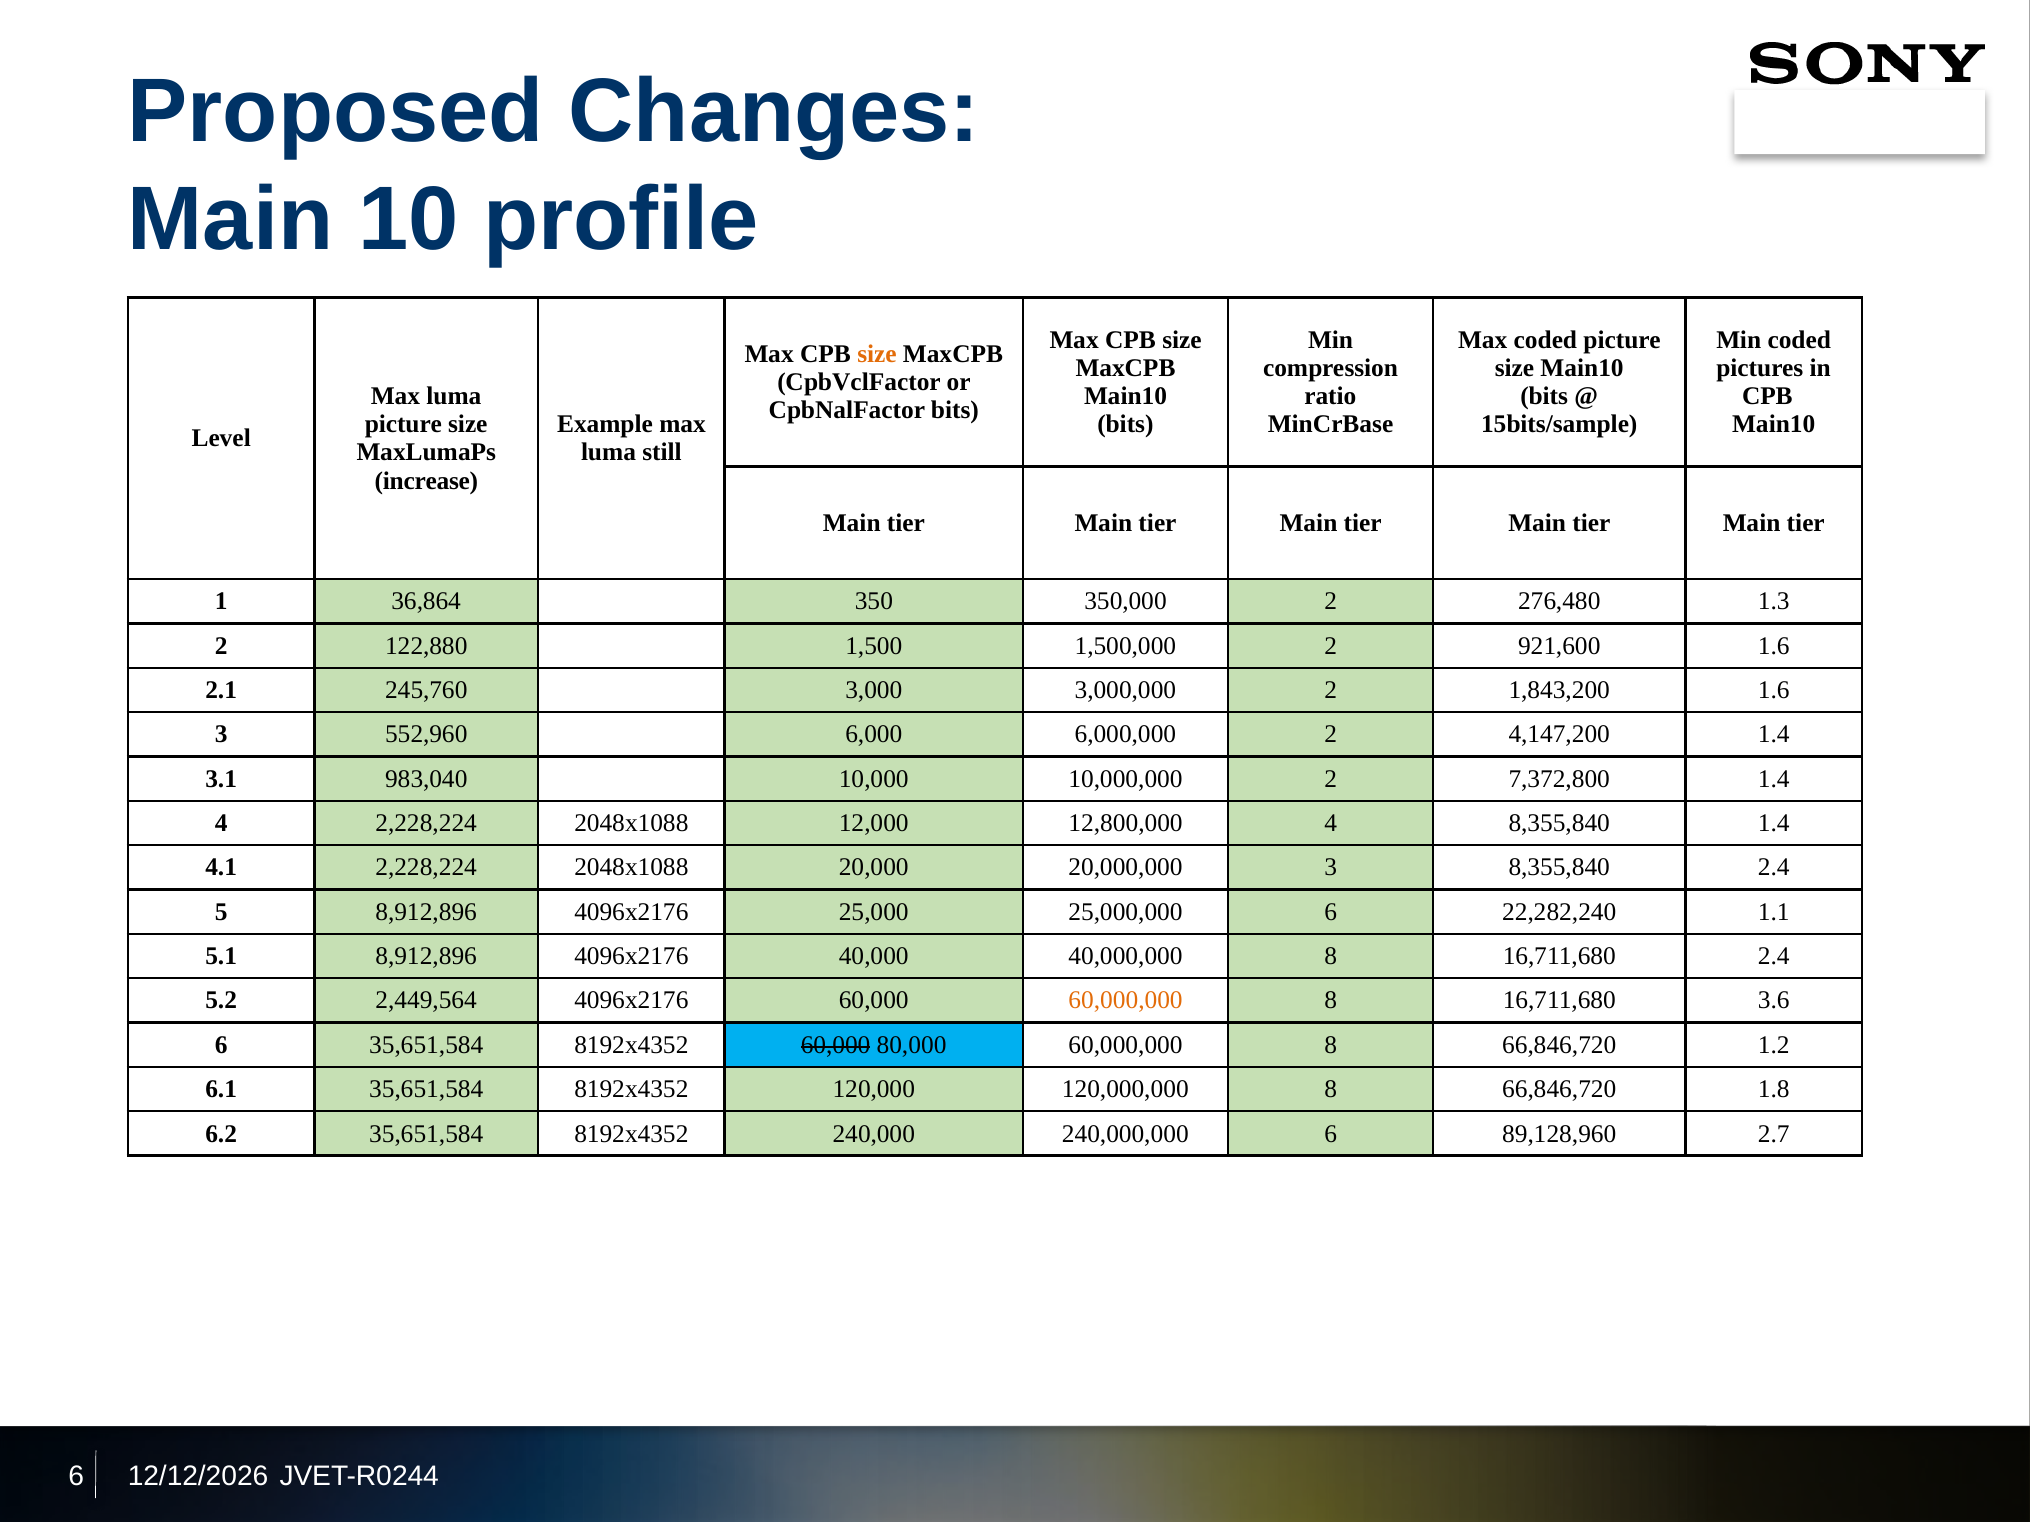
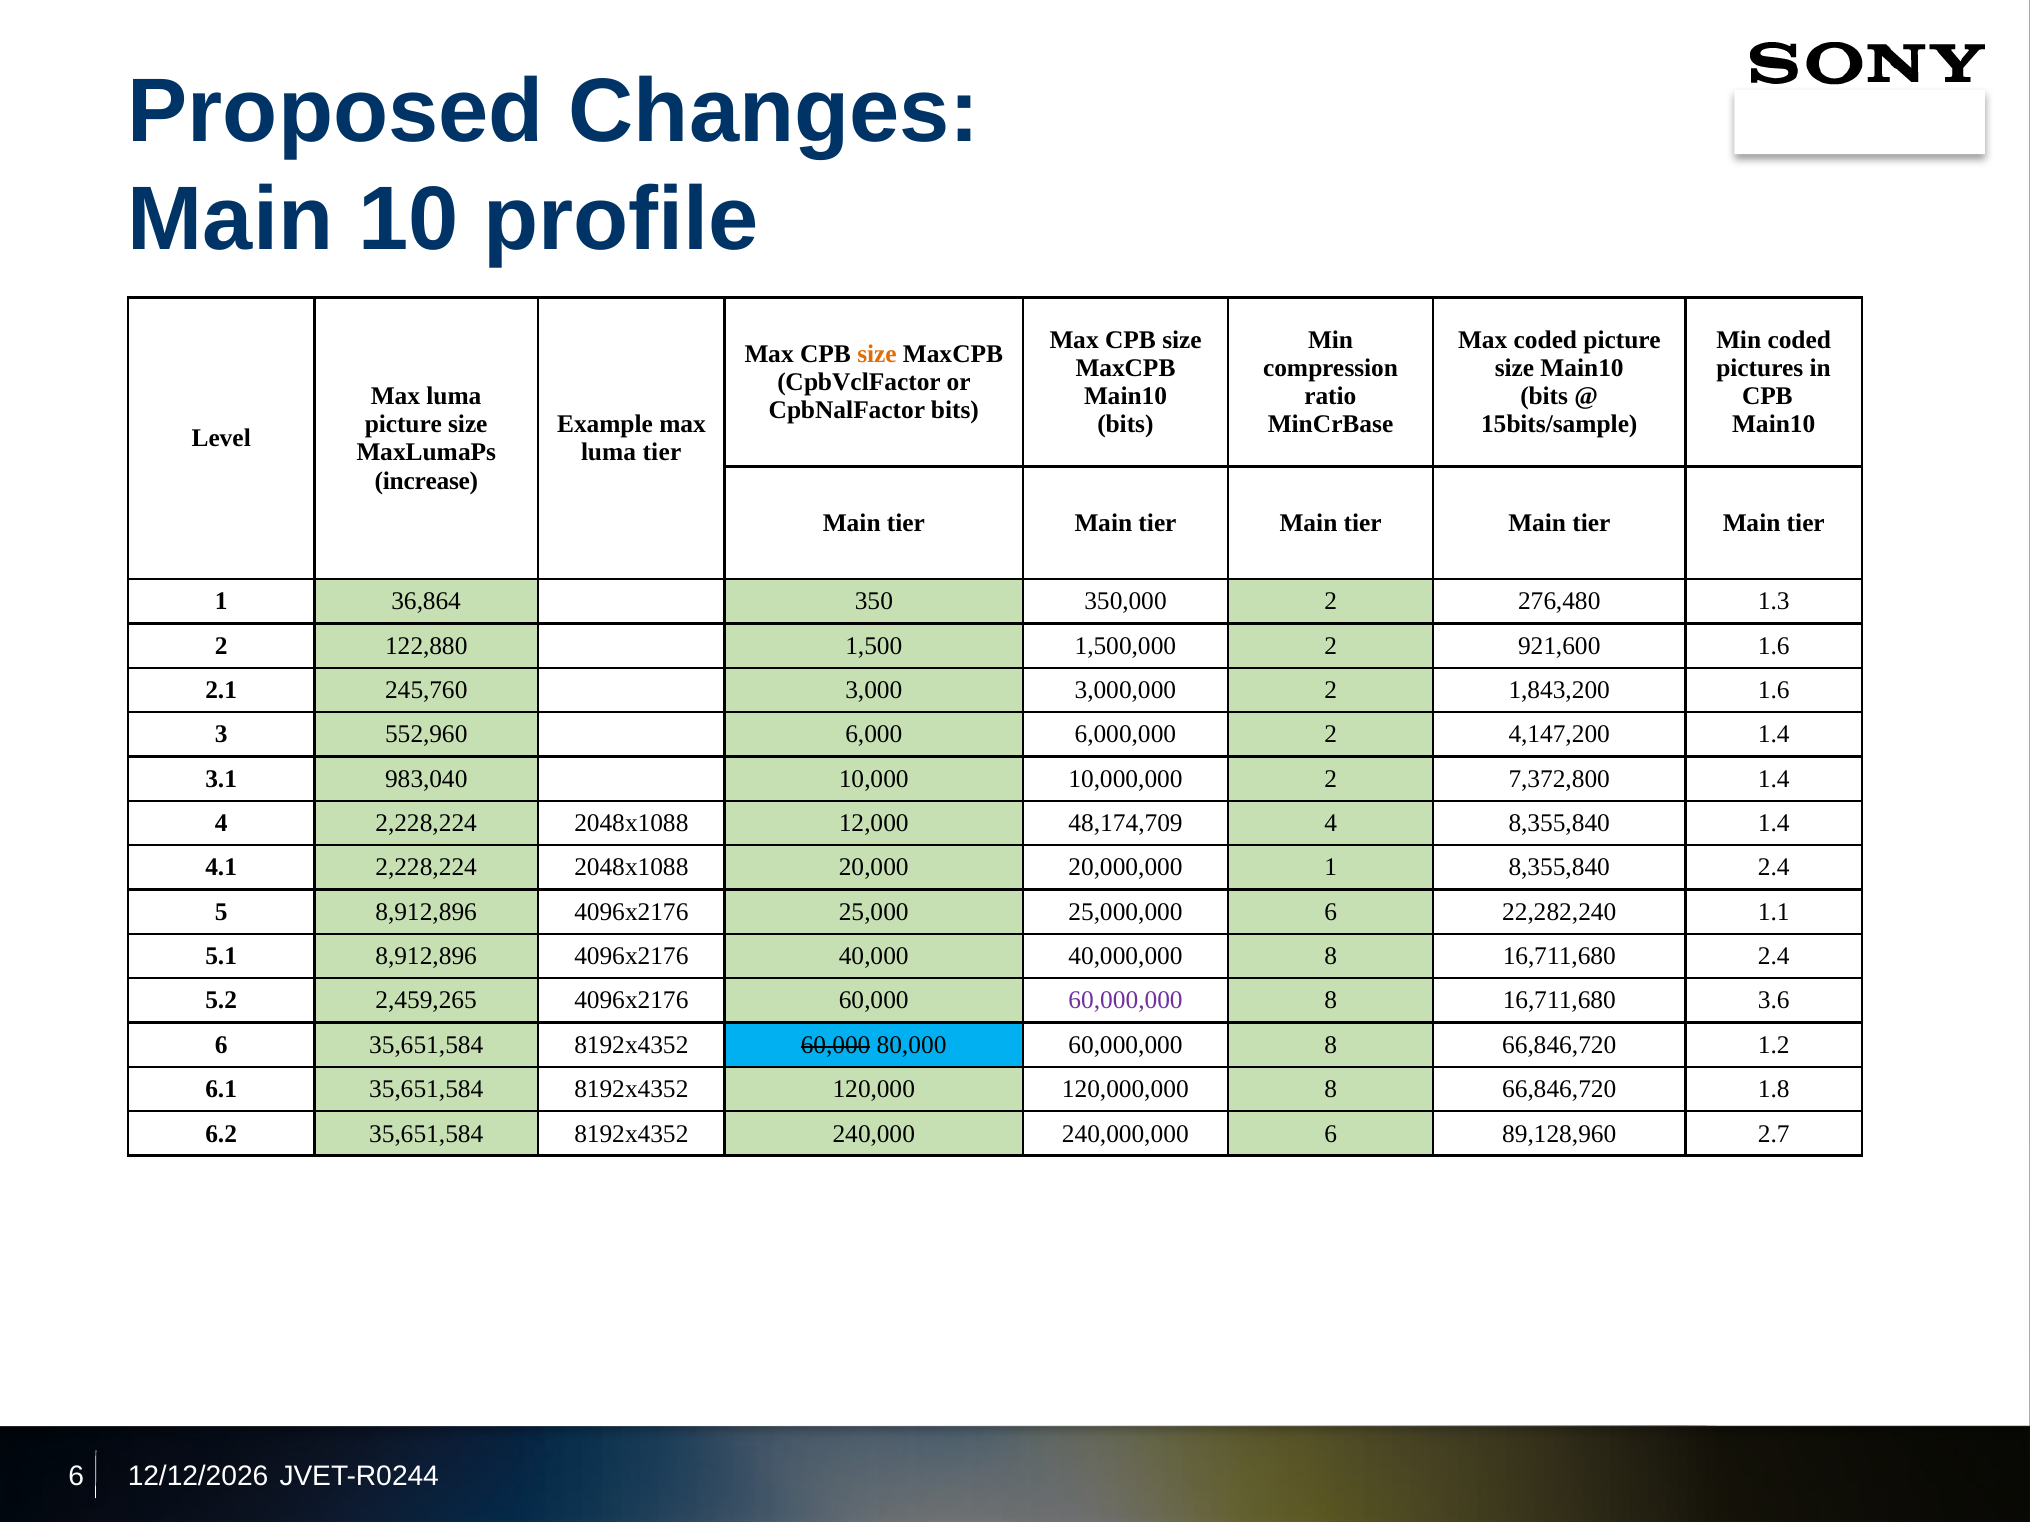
luma still: still -> tier (662, 453)
12,800,000: 12,800,000 -> 48,174,709 (1126, 824)
20,000,000 3: 3 -> 1 (1331, 868)
2,449,564: 2,449,564 -> 2,459,265 (426, 1001)
60,000,000 colour: orange -> purple (1126, 1001)
